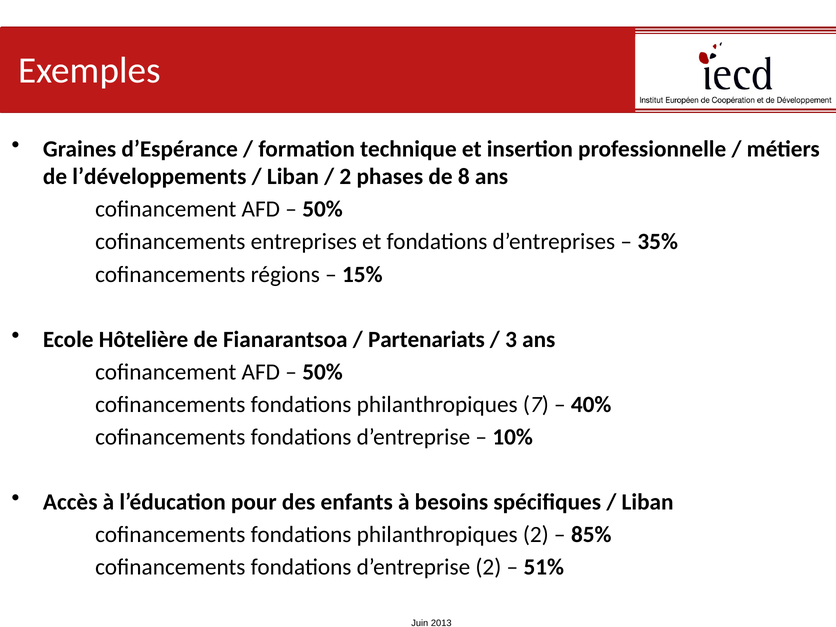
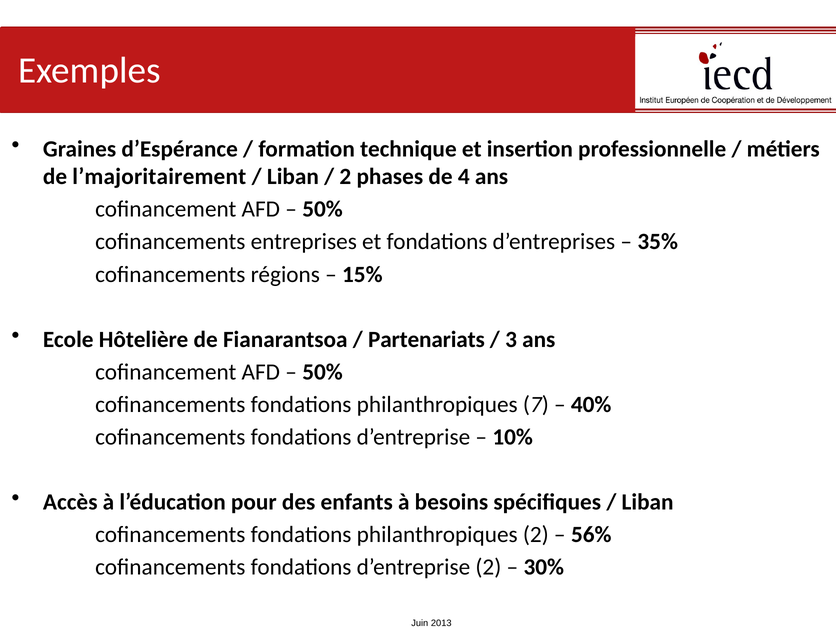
l’développements: l’développements -> l’majoritairement (159, 177)
8: 8 -> 4 (464, 177)
85%: 85% -> 56% (591, 534)
51%: 51% -> 30% (544, 567)
